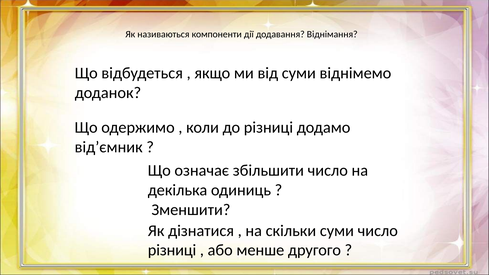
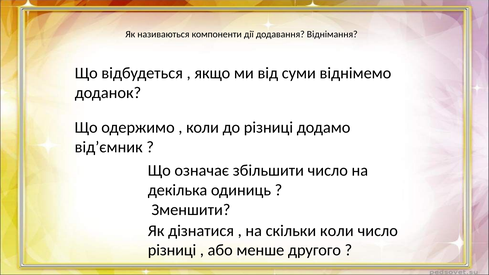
скільки суми: суми -> коли (337, 231)
